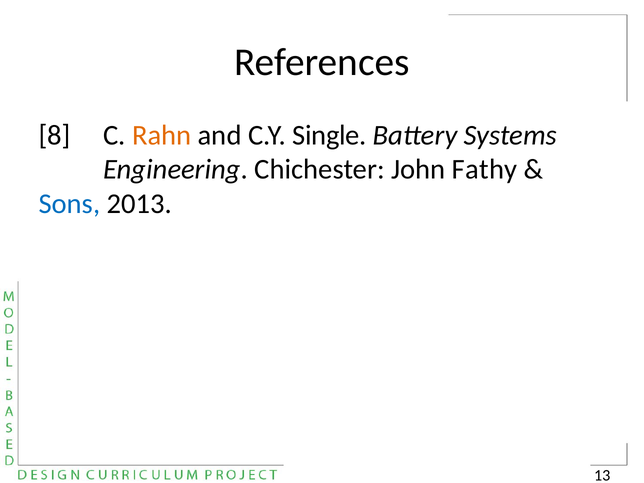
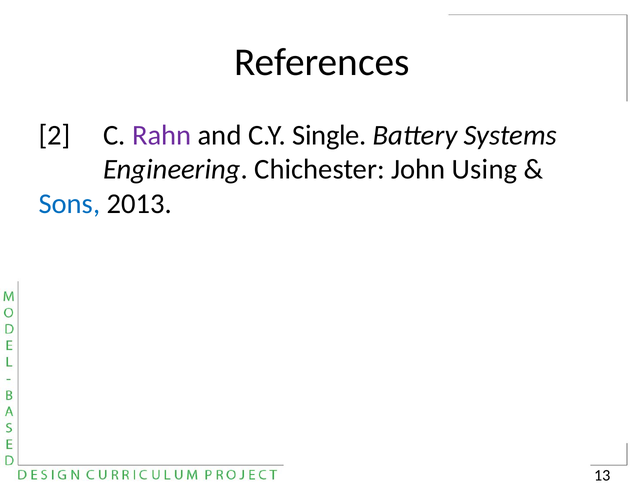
8: 8 -> 2 (55, 135)
Rahn colour: orange -> purple (162, 135)
Fathy: Fathy -> Using (485, 170)
